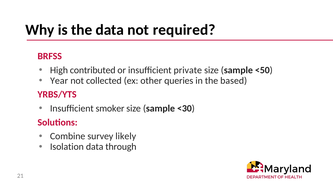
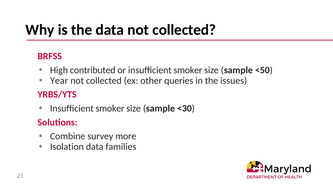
data not required: required -> collected (184, 30)
or insufficient private: private -> smoker (188, 70)
based: based -> issues (234, 81)
likely: likely -> more (126, 136)
through: through -> families (121, 147)
